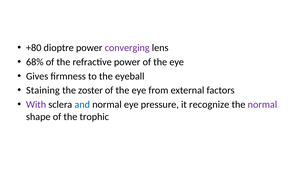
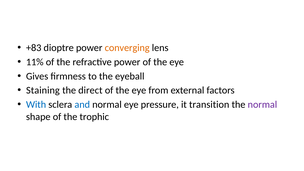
+80: +80 -> +83 (34, 48)
converging colour: purple -> orange (127, 48)
68%: 68% -> 11% (35, 62)
zoster: zoster -> direct (90, 90)
With colour: purple -> blue (36, 105)
recognize: recognize -> transition (209, 105)
